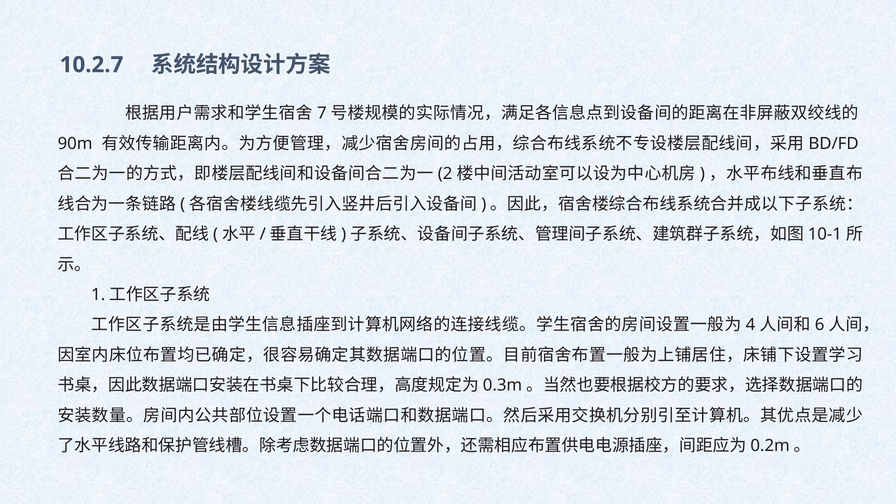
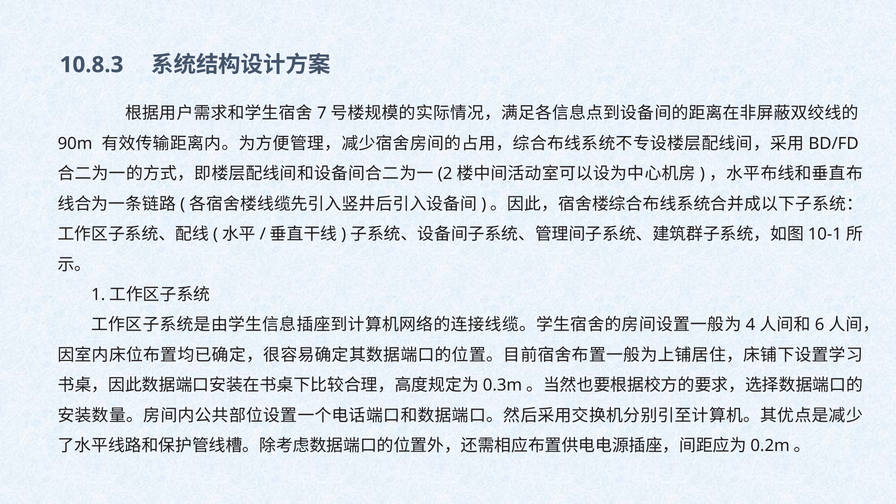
10.2.7: 10.2.7 -> 10.8.3 (92, 65)
